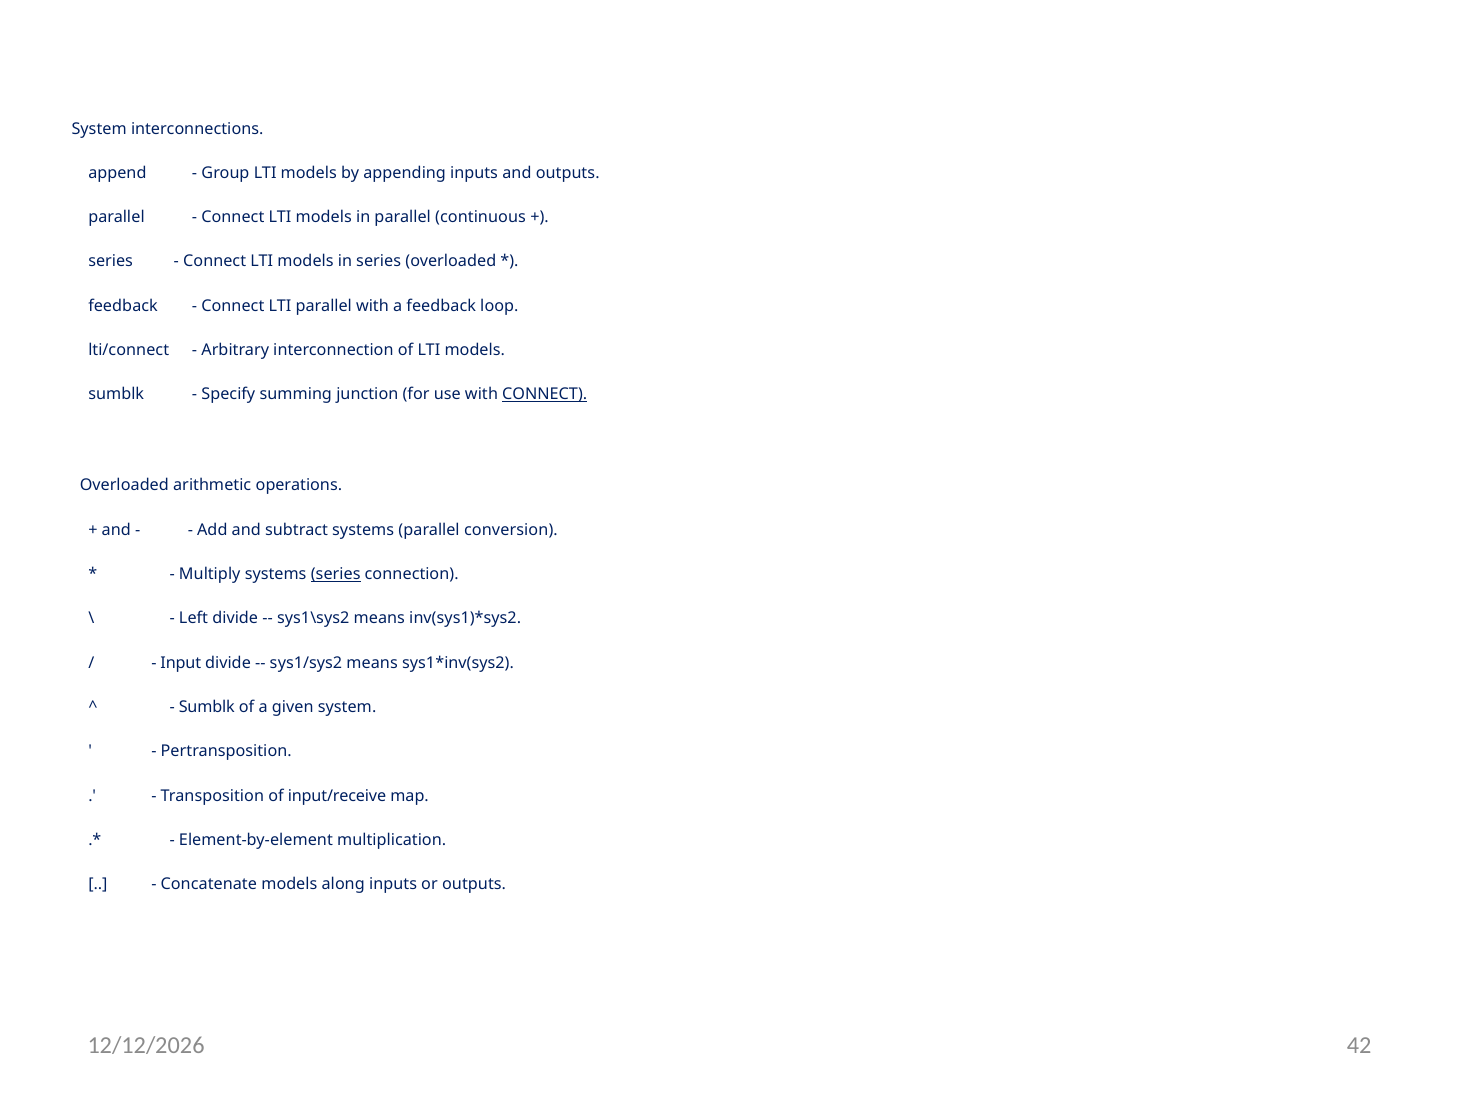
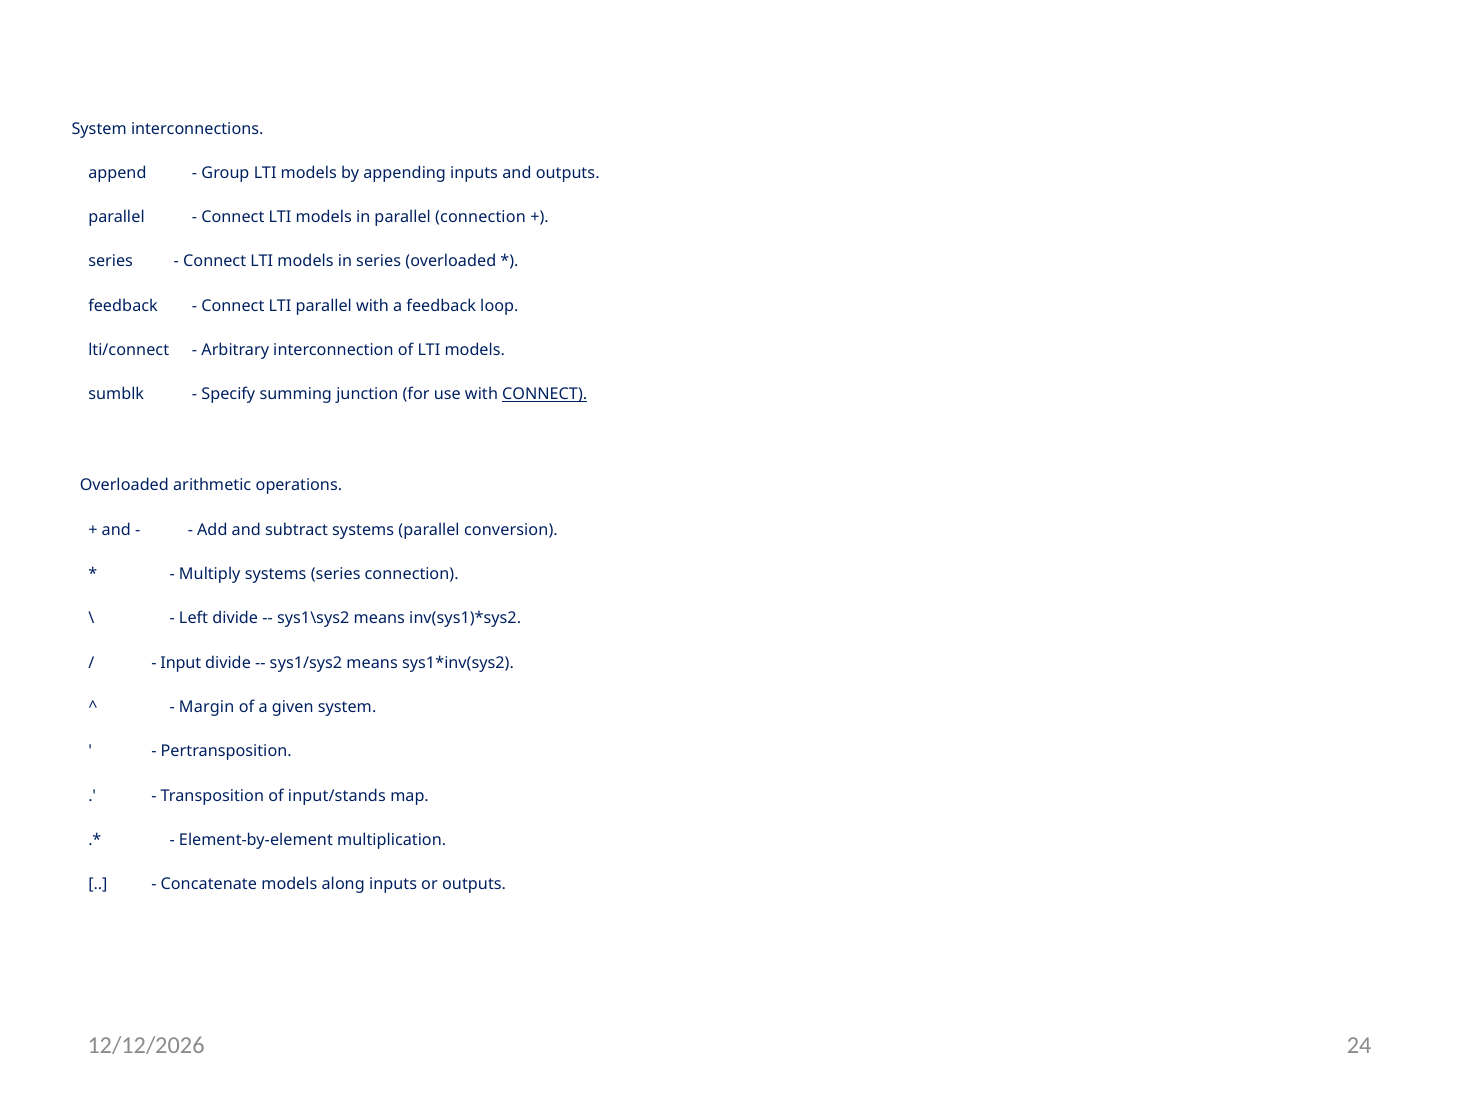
parallel continuous: continuous -> connection (480, 217)
series underline: present -> none (336, 574)
Sumblk: Sumblk -> Margin (207, 707)
input/receive: input/receive -> input/stands (337, 795)
42: 42 -> 24 (1359, 1045)
